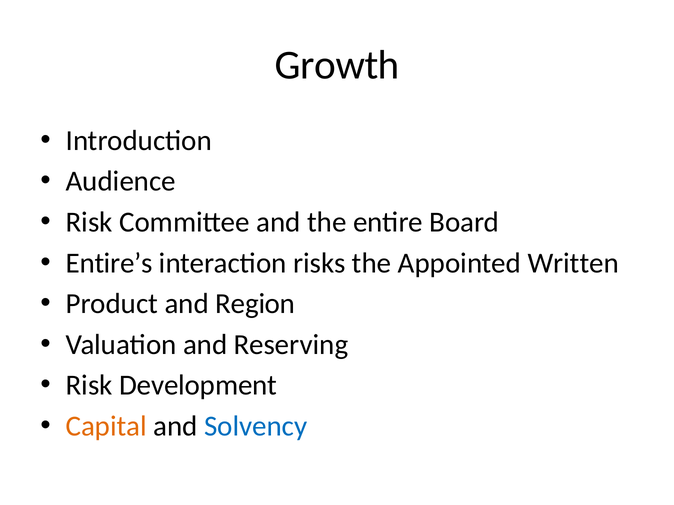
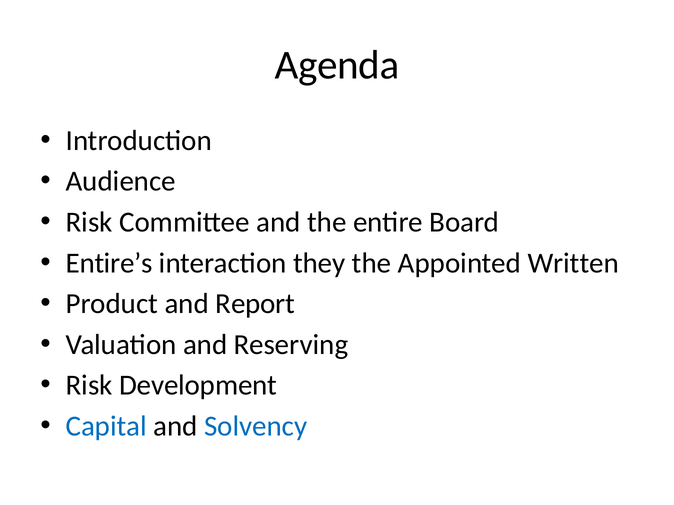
Growth: Growth -> Agenda (337, 65)
risks: risks -> they (319, 263)
Region: Region -> Report (255, 304)
Capital colour: orange -> blue (106, 427)
